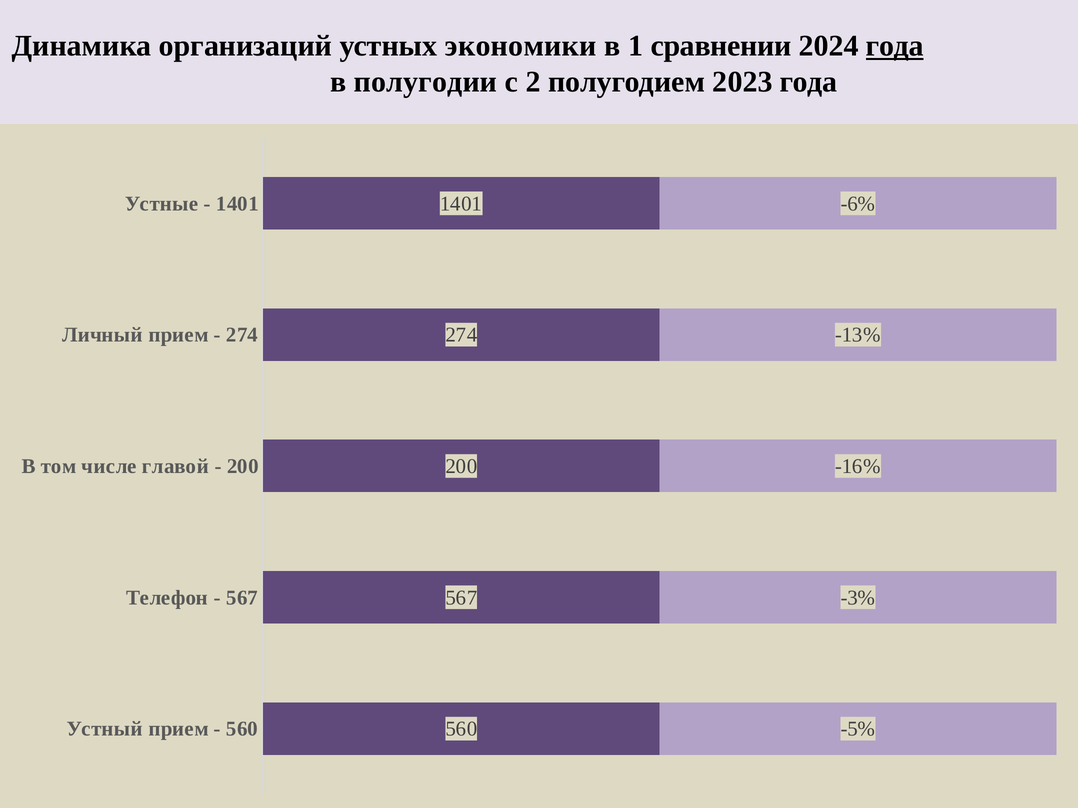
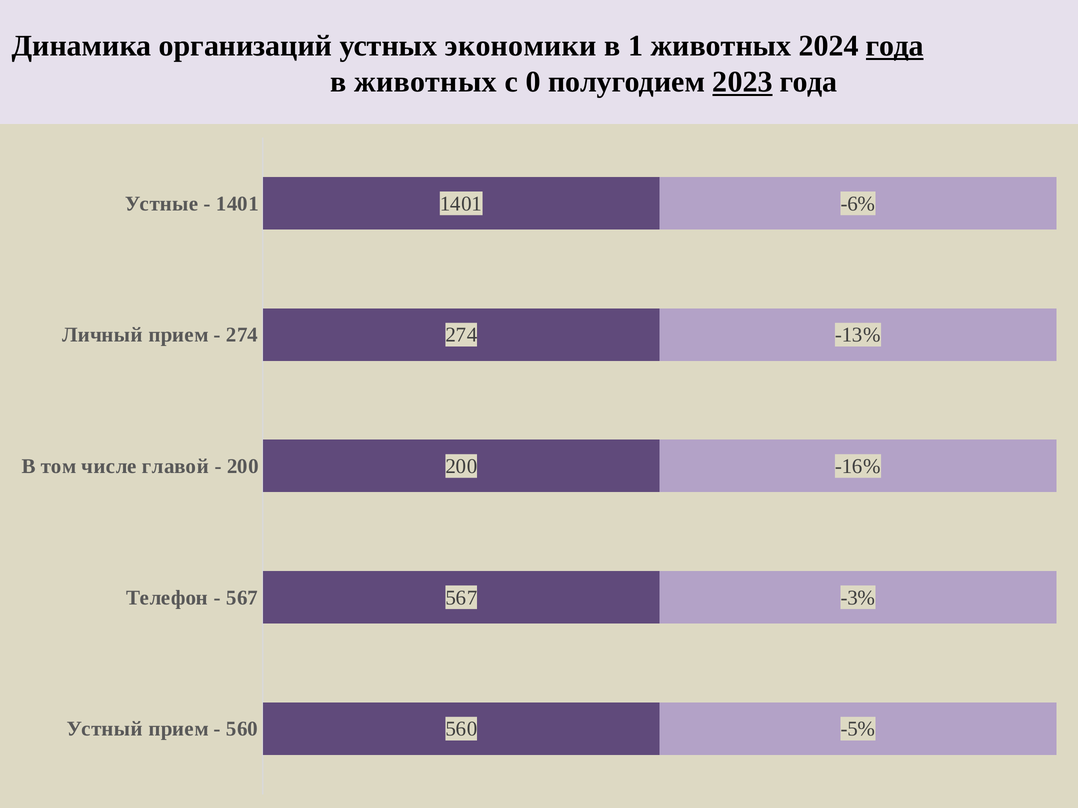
1 сравнении: сравнении -> животных (721, 46)
в полугодии: полугодии -> животных (425, 82)
2: 2 -> 0 (533, 82)
2023 underline: none -> present (742, 82)
